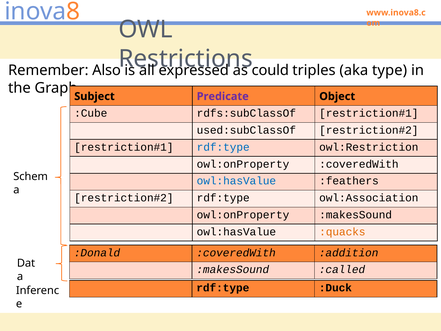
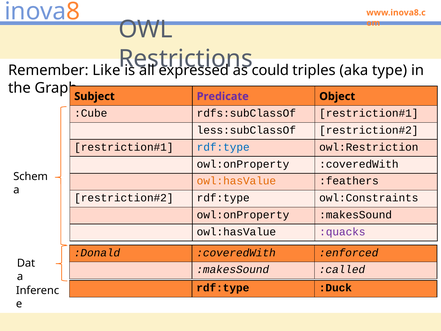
Also: Also -> Like (106, 70)
used:subClassOf: used:subClassOf -> less:subClassOf (246, 130)
owl:hasValue colour: blue -> orange (236, 181)
owl:Association: owl:Association -> owl:Constraints (369, 198)
:quacks colour: orange -> purple (342, 232)
:addition: :addition -> :enforced (349, 253)
